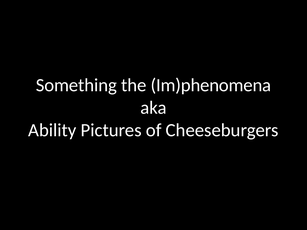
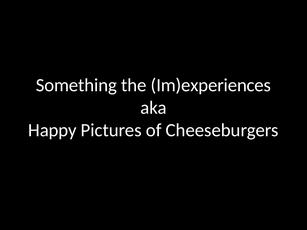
Im)phenomena: Im)phenomena -> Im)experiences (211, 85)
Ability: Ability -> Happy (52, 130)
